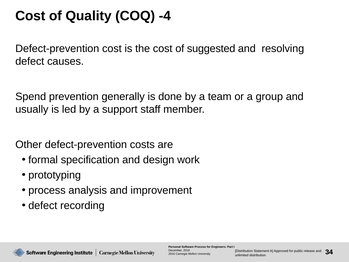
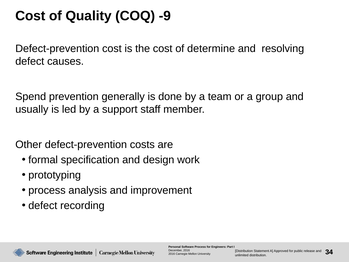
-4: -4 -> -9 (165, 16)
suggested: suggested -> determine (211, 48)
